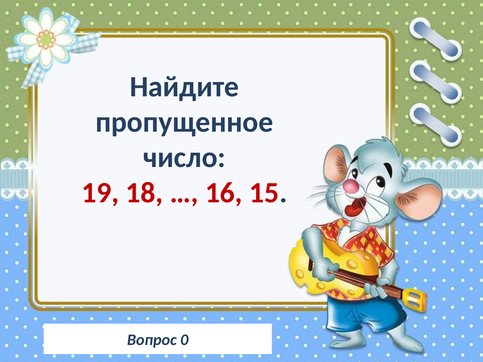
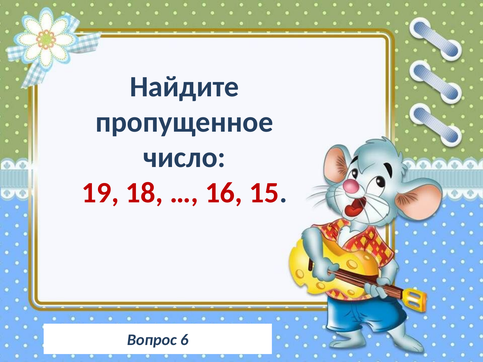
0: 0 -> 6 (184, 340)
